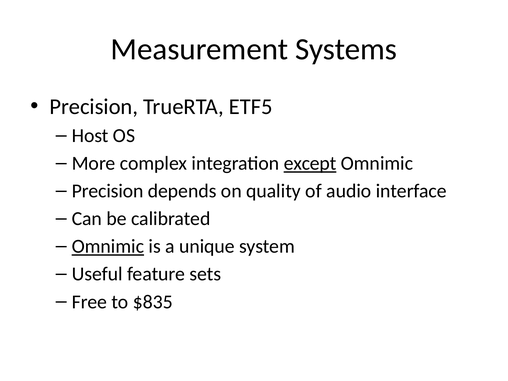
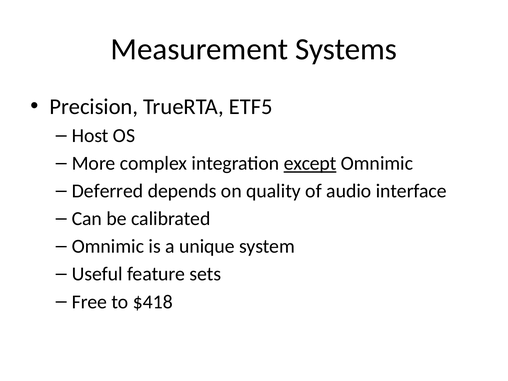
Precision: Precision -> Deferred (108, 191)
Omnimic underline: present -> none (108, 246)
$835: $835 -> $418 (153, 302)
